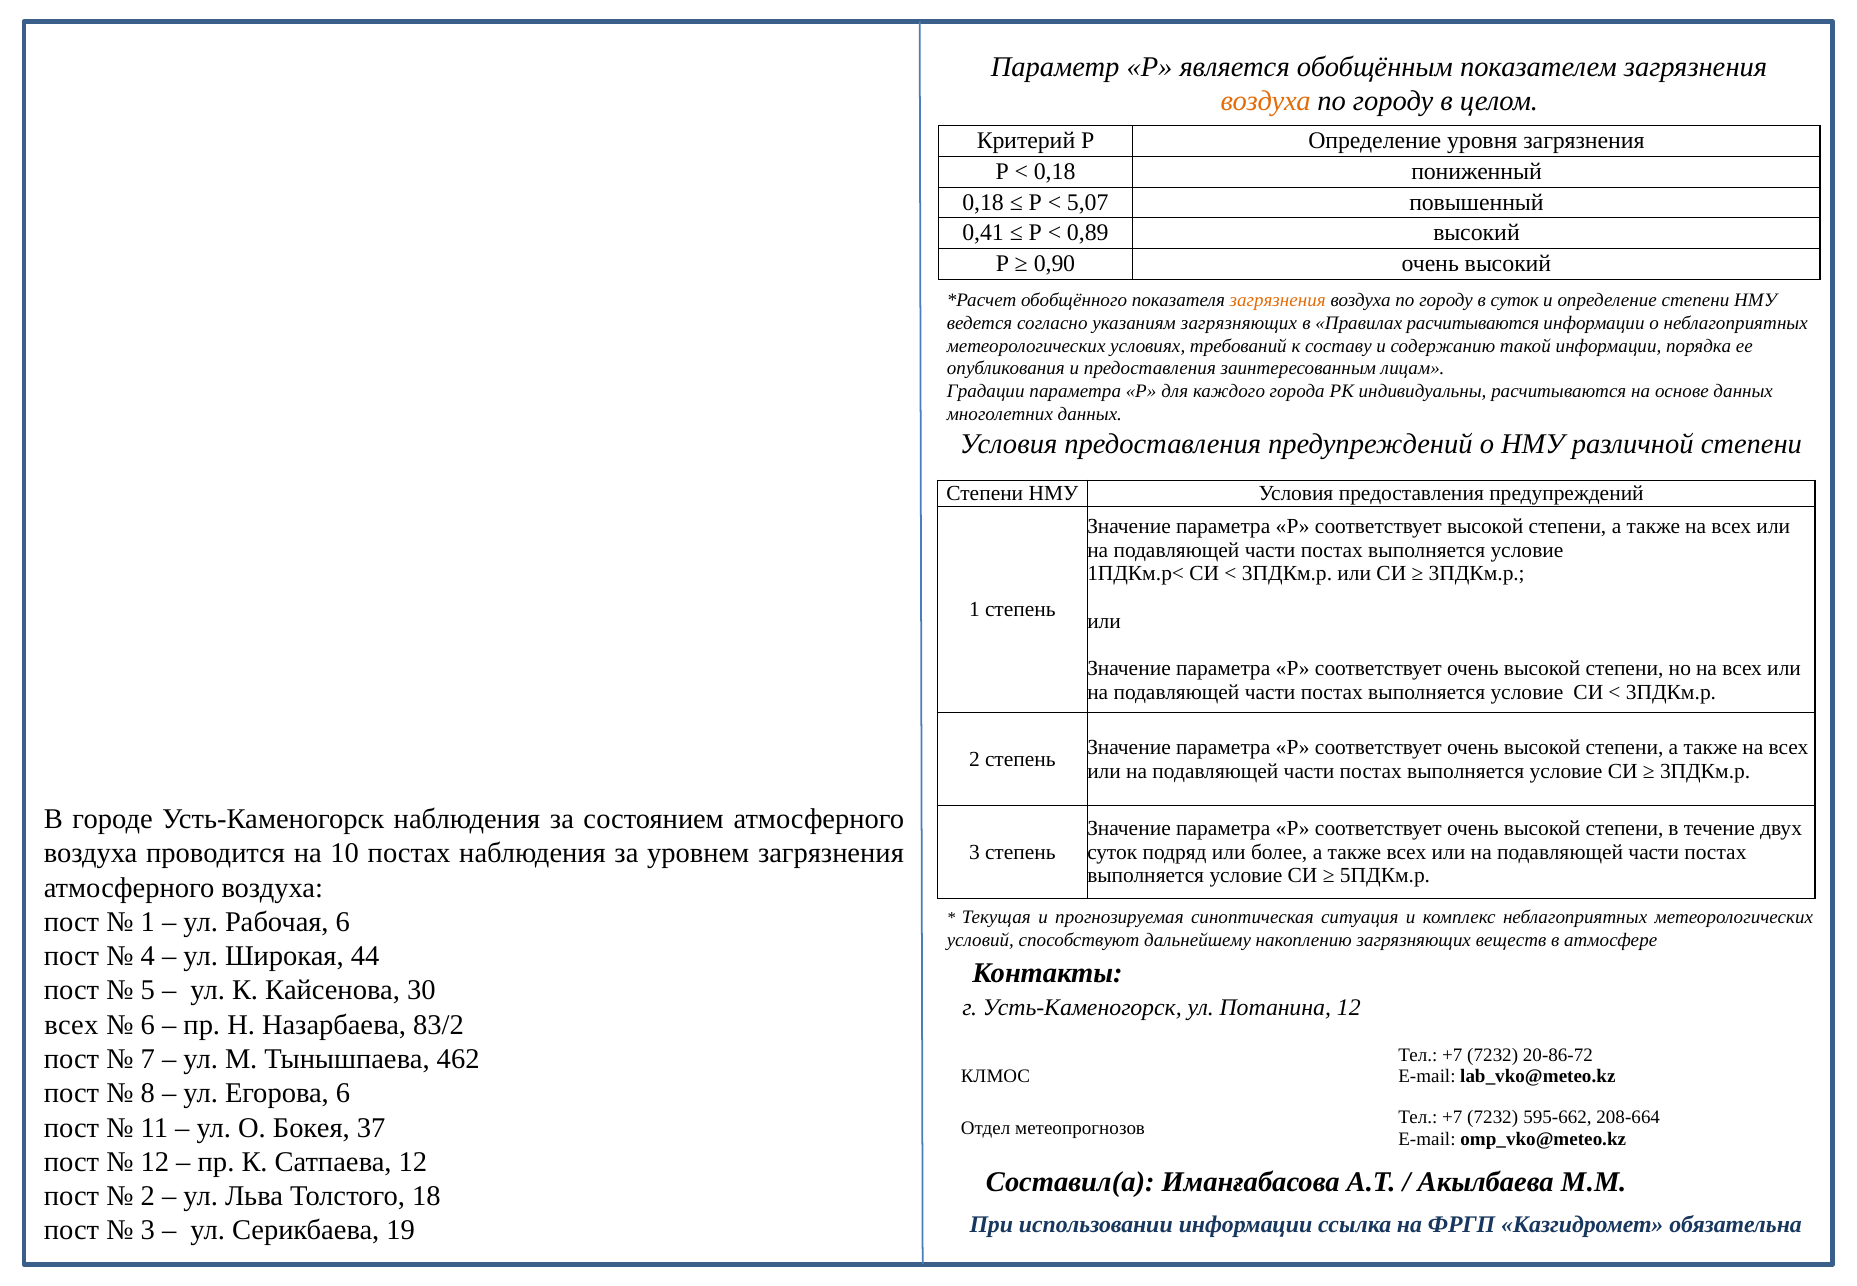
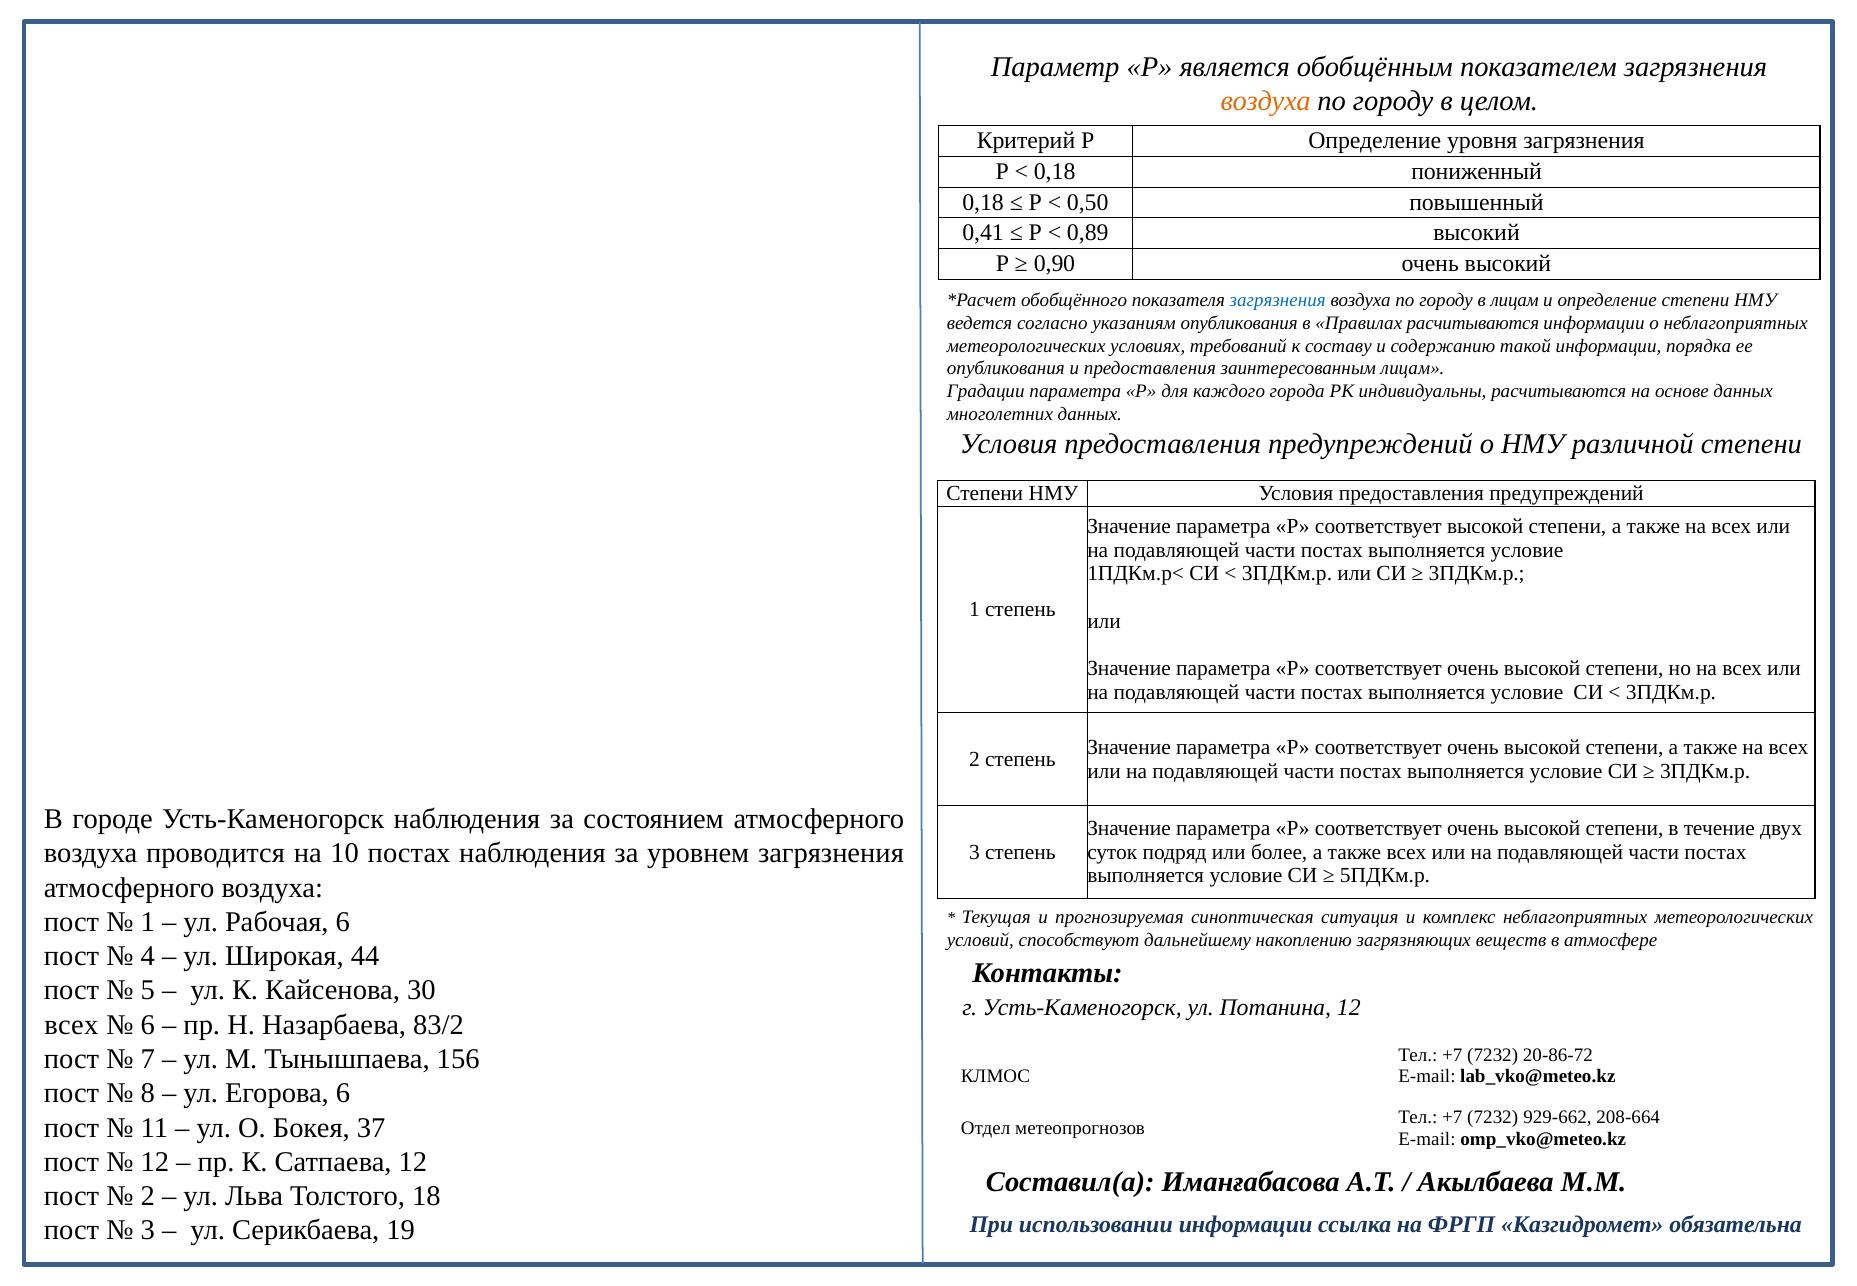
5,07: 5,07 -> 0,50 (1088, 202)
загрязнения colour: orange -> blue (1278, 300)
в суток: суток -> лицам (1515, 300)
указаниям загрязняющих: загрязняющих -> опубликования (1239, 323)
462: 462 -> 156 (458, 1059)
595-662: 595-662 -> 929-662 (1557, 1117)
